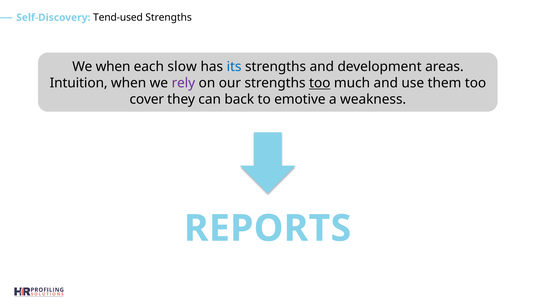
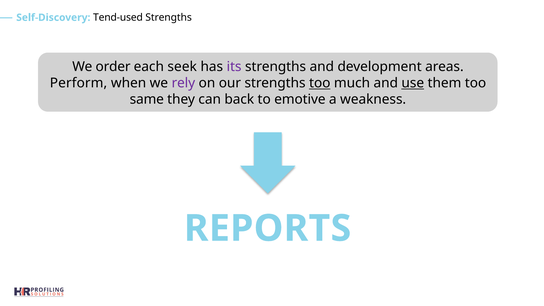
We when: when -> order (113, 67)
slow: slow -> seek (182, 67)
its colour: blue -> purple (234, 67)
Intuition: Intuition -> Perform (79, 83)
use underline: none -> present (413, 83)
cover: cover -> same (147, 99)
